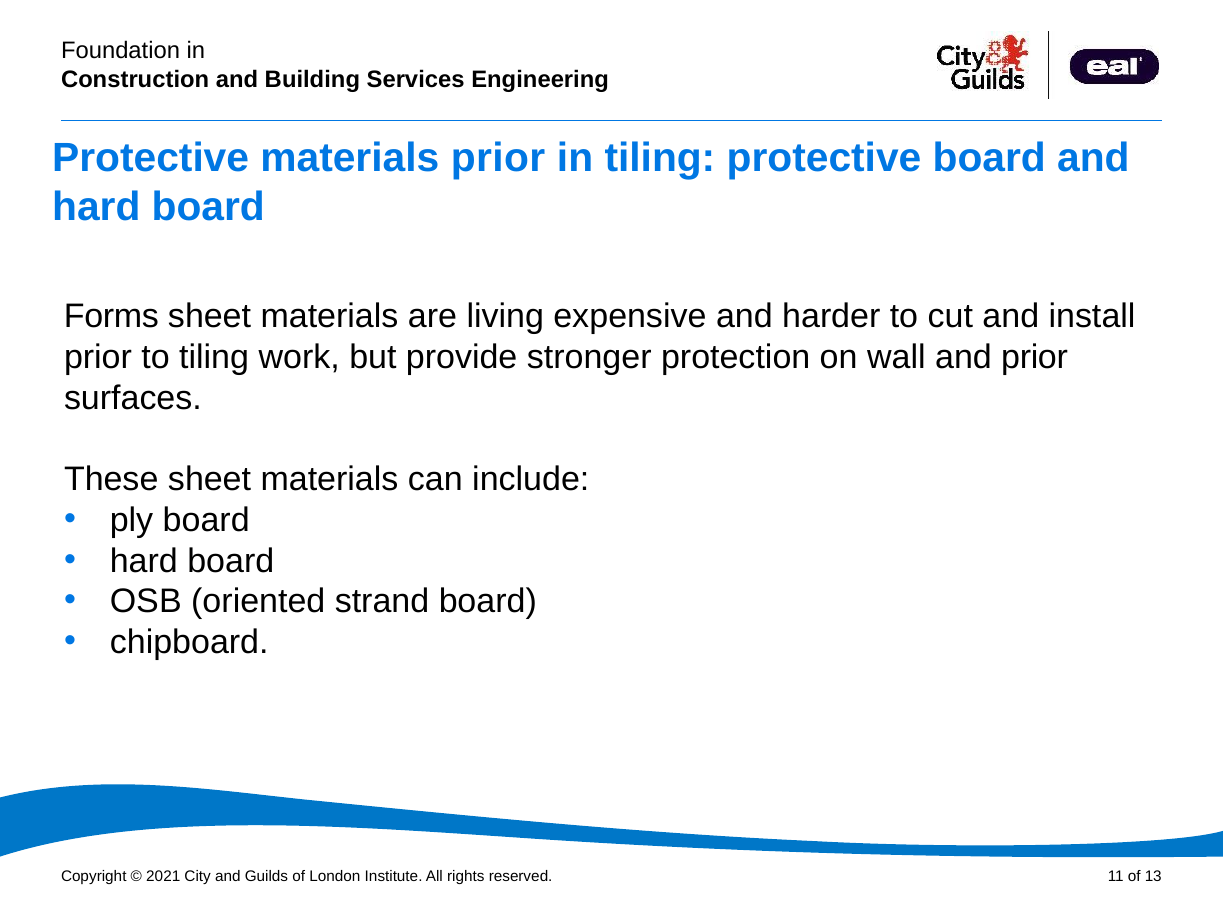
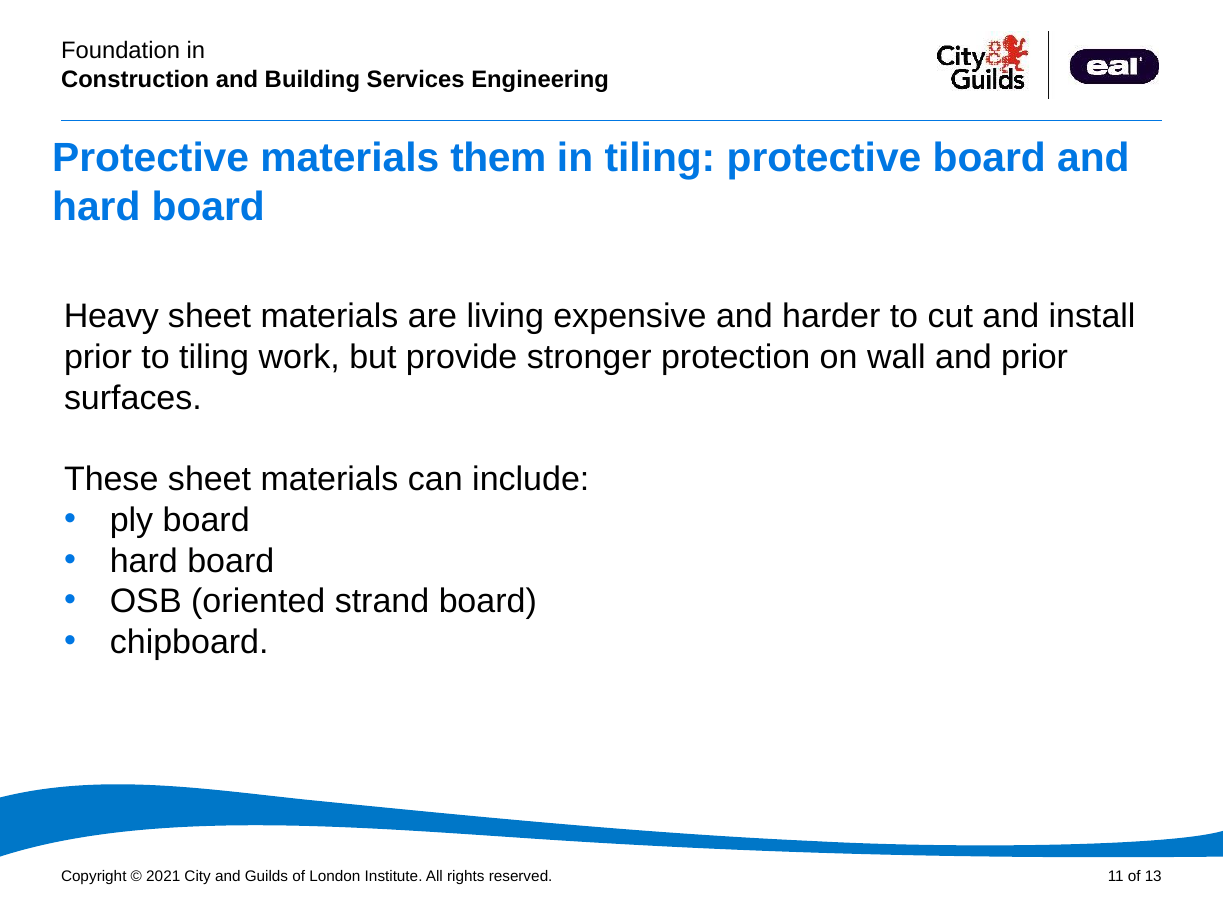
materials prior: prior -> them (498, 158)
Forms: Forms -> Heavy (111, 316)
